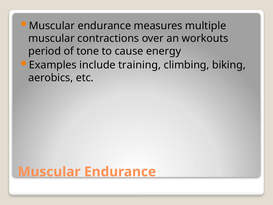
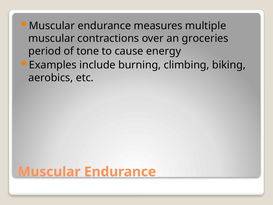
workouts: workouts -> groceries (205, 38)
training: training -> burning (140, 65)
